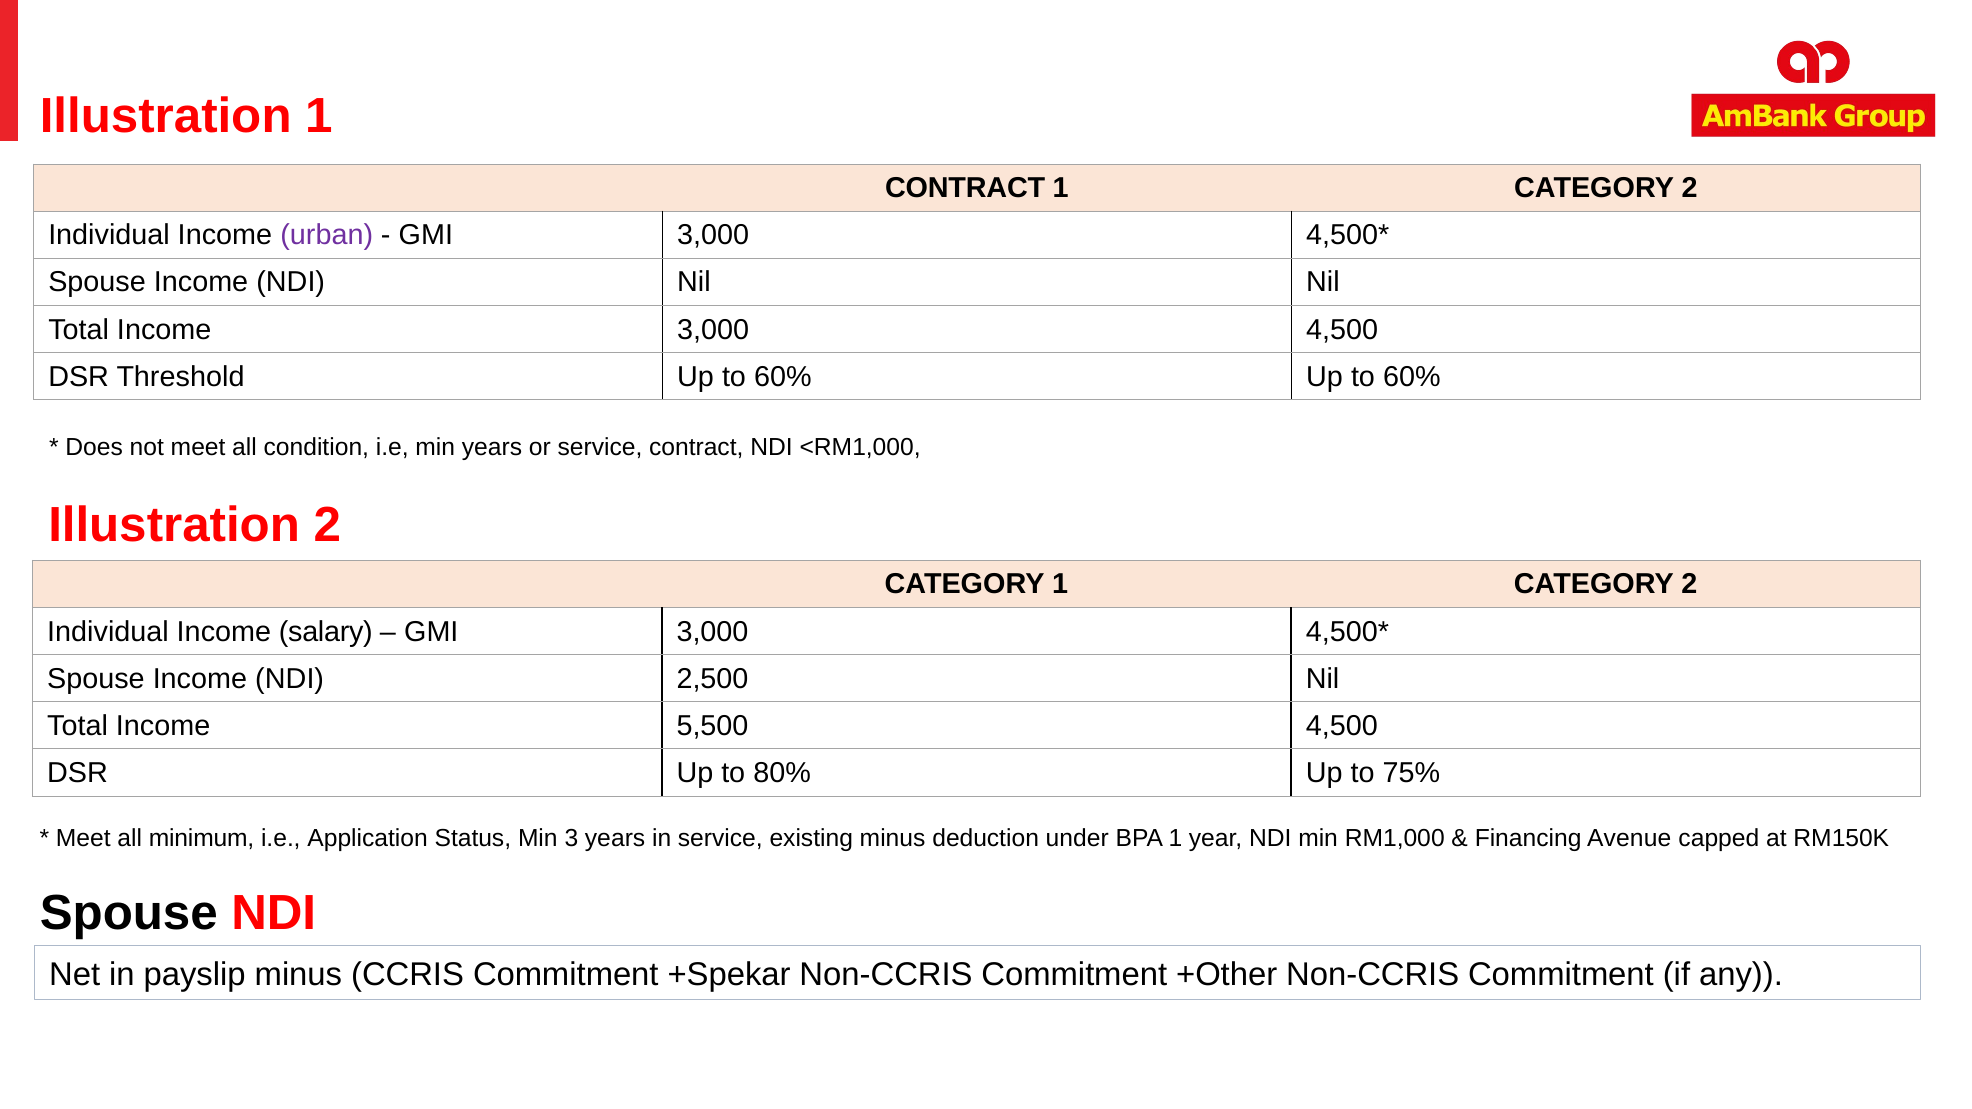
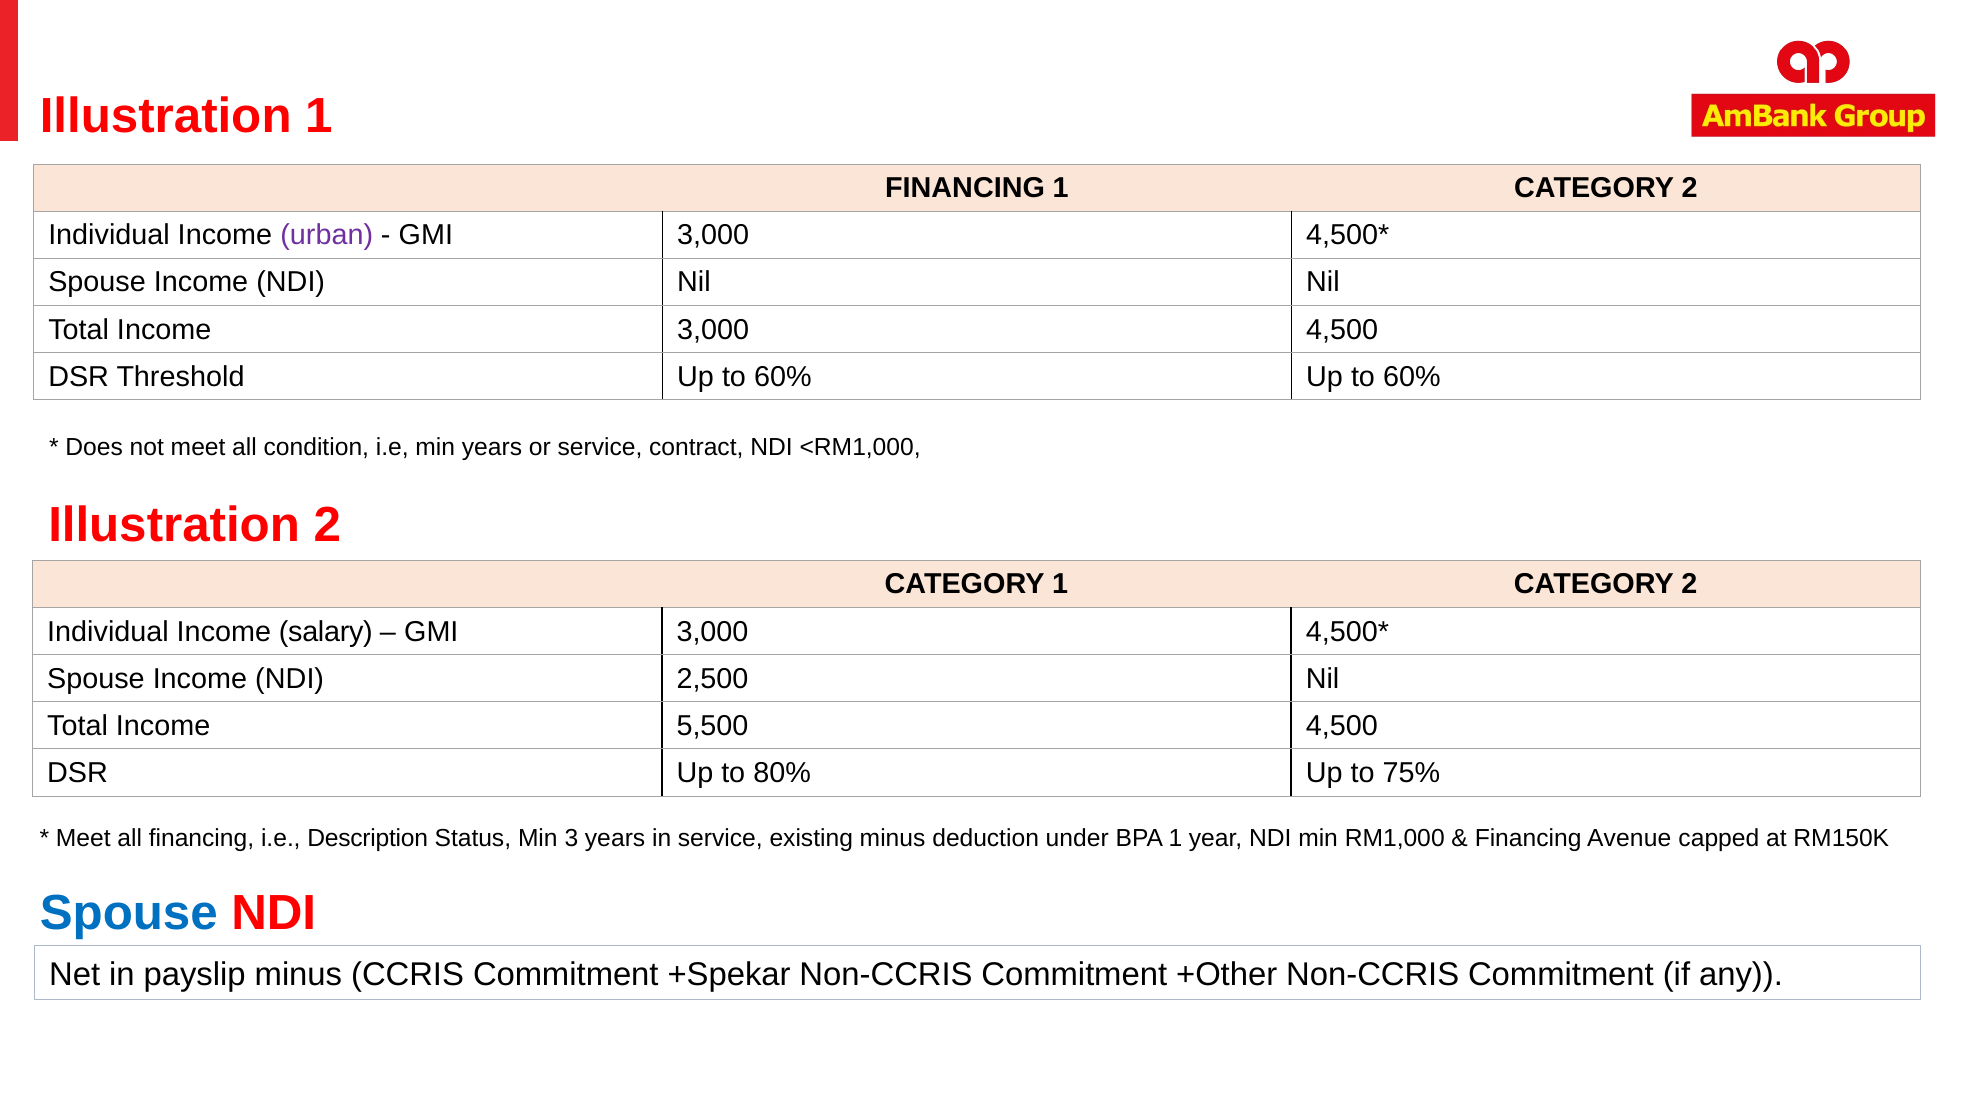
CONTRACT: CONTRACT -> FINANCING (965, 188)
all minimum: minimum -> financing (201, 838)
Application: Application -> Description (368, 838)
Spouse colour: black -> blue (129, 914)
